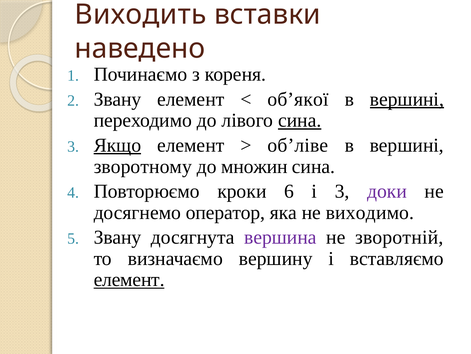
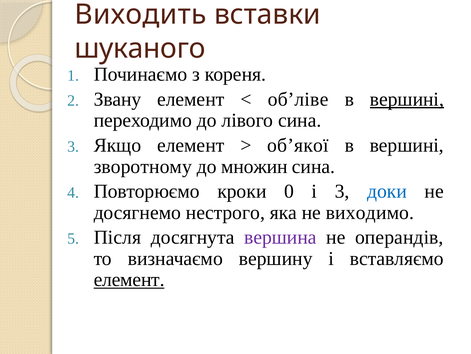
наведено: наведено -> шуканого (140, 48)
об’якої: об’якої -> об’ліве (298, 99)
сина underline: present -> none (300, 120)
Якщо underline: present -> none (117, 145)
об’ліве: об’ліве -> об’якої (298, 145)
6: 6 -> 0 (289, 191)
доки colour: purple -> blue (387, 191)
оператор: оператор -> нестрого (225, 212)
Звану: Звану -> Після (117, 237)
зворотній: зворотній -> операндів (399, 237)
